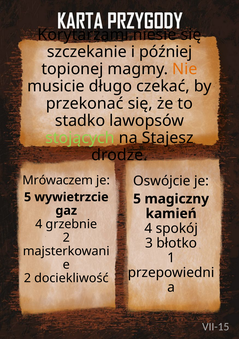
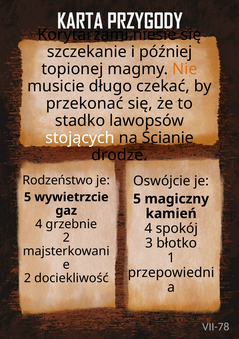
stojących colour: light green -> white (80, 138)
Stajesz: Stajesz -> Ścianie (168, 138)
Mrówaczem: Mrówaczem -> Rodzeństwo (58, 181)
VII-15: VII-15 -> VII-78 (216, 327)
